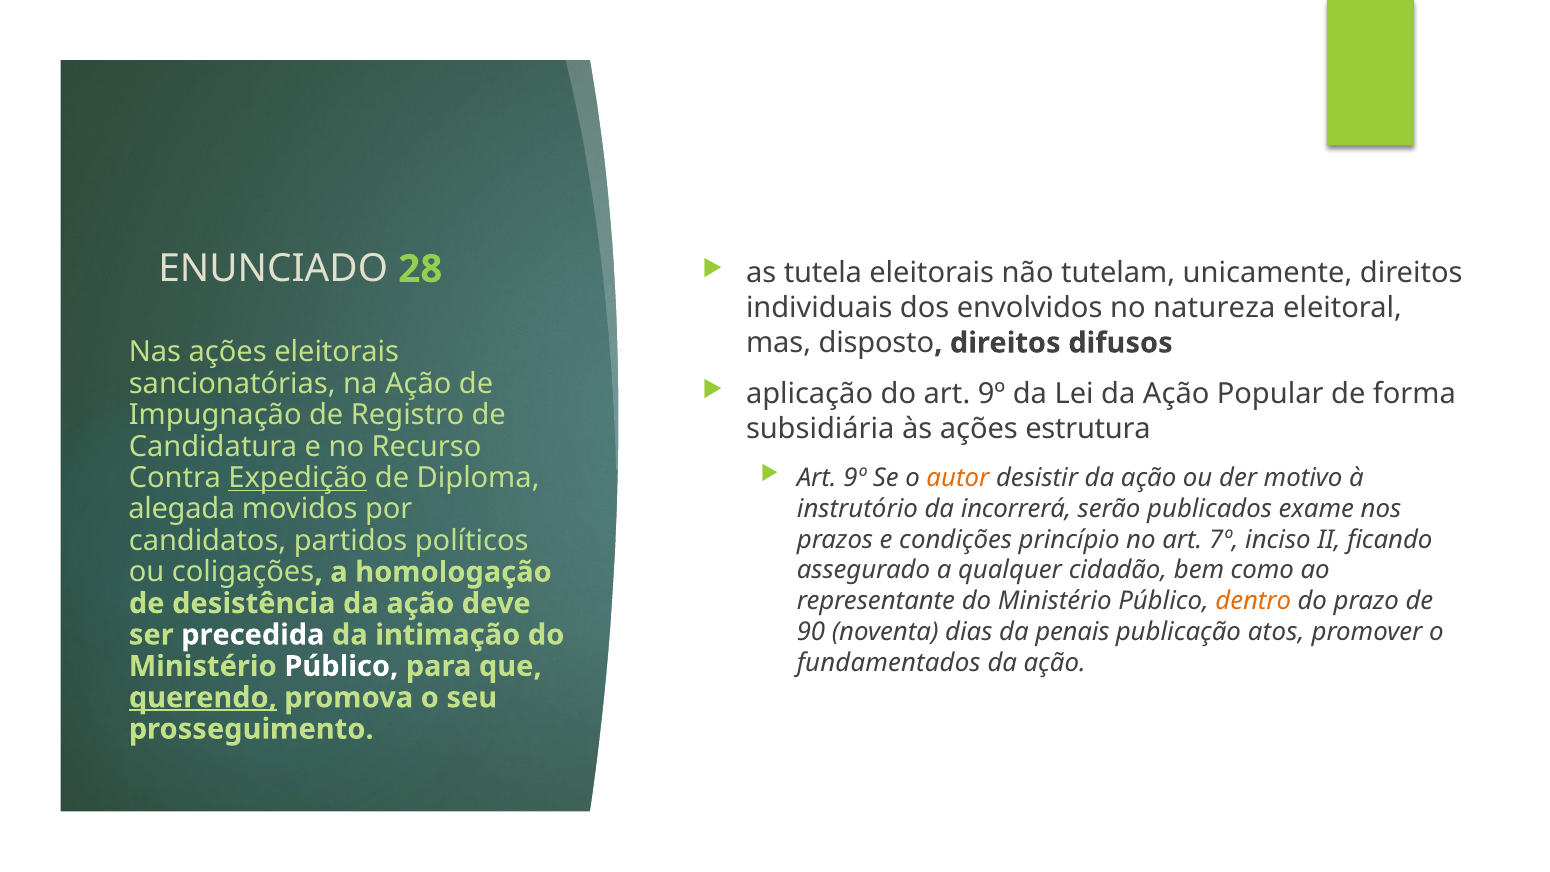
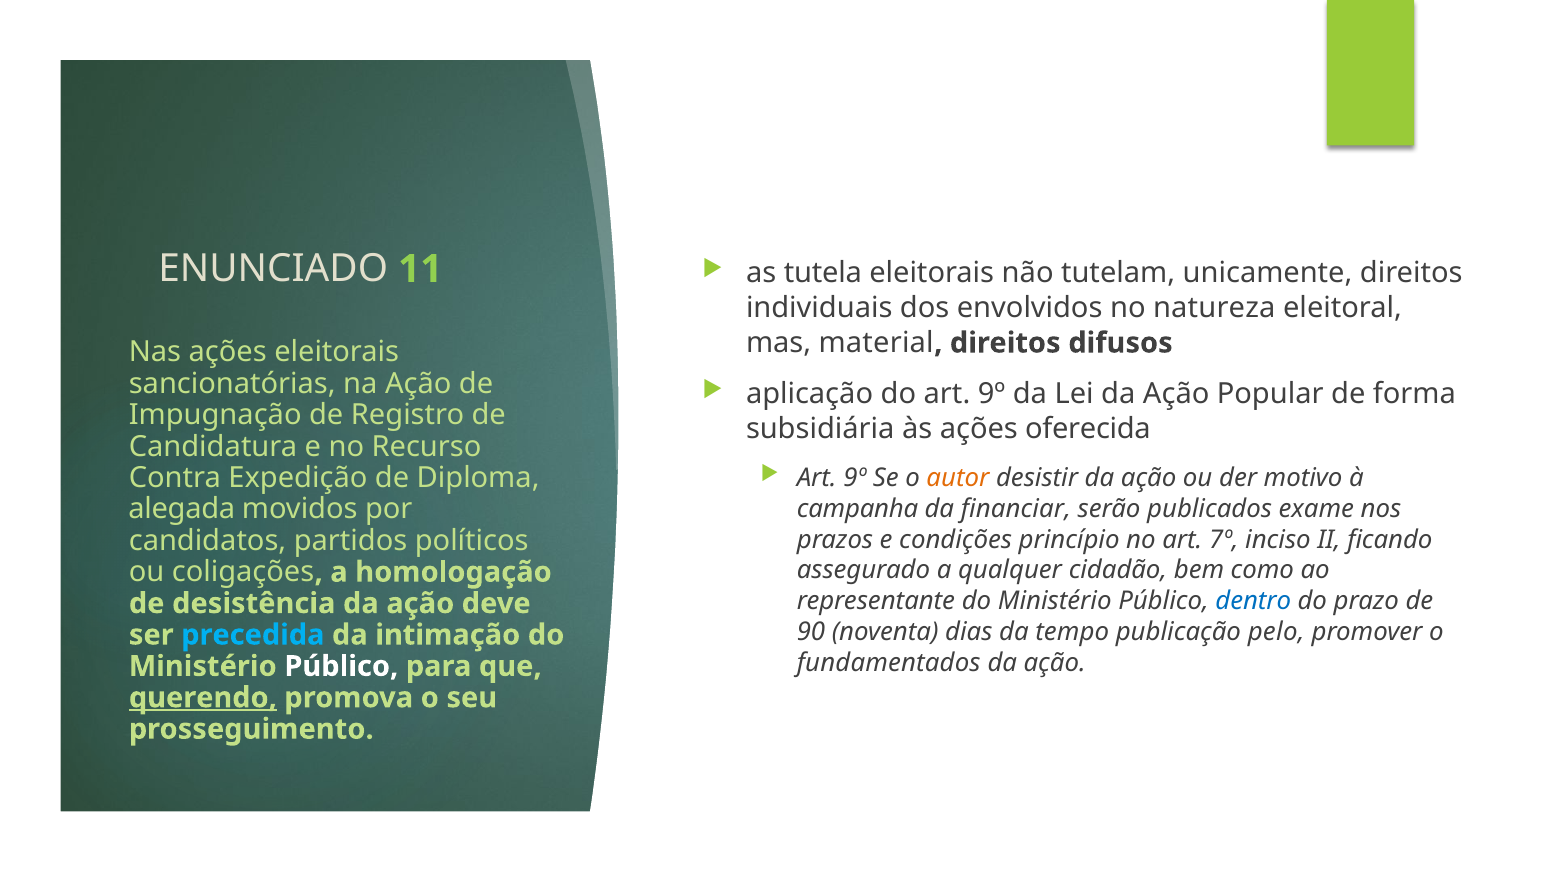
28: 28 -> 11 (420, 269)
disposto: disposto -> material (876, 343)
estrutura: estrutura -> oferecida (1088, 429)
Expedição underline: present -> none (298, 478)
instrutório: instrutório -> campanha (858, 509)
incorrerá: incorrerá -> financiar (1016, 509)
dentro colour: orange -> blue (1253, 601)
penais: penais -> tempo (1072, 632)
atos: atos -> pelo (1276, 632)
precedida colour: white -> light blue (253, 635)
